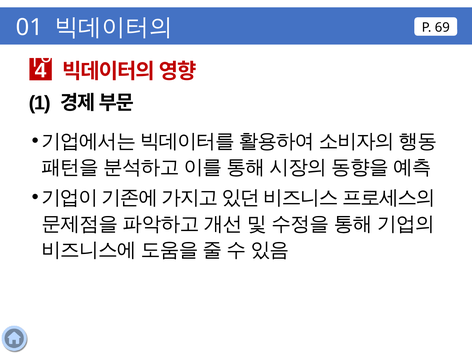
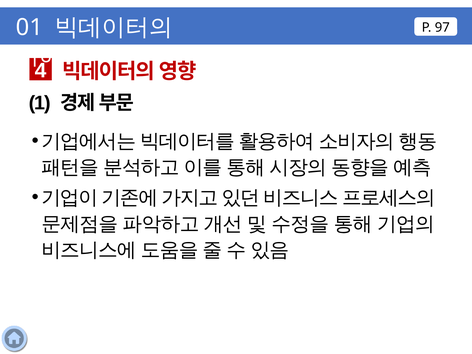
69: 69 -> 97 (442, 27)
